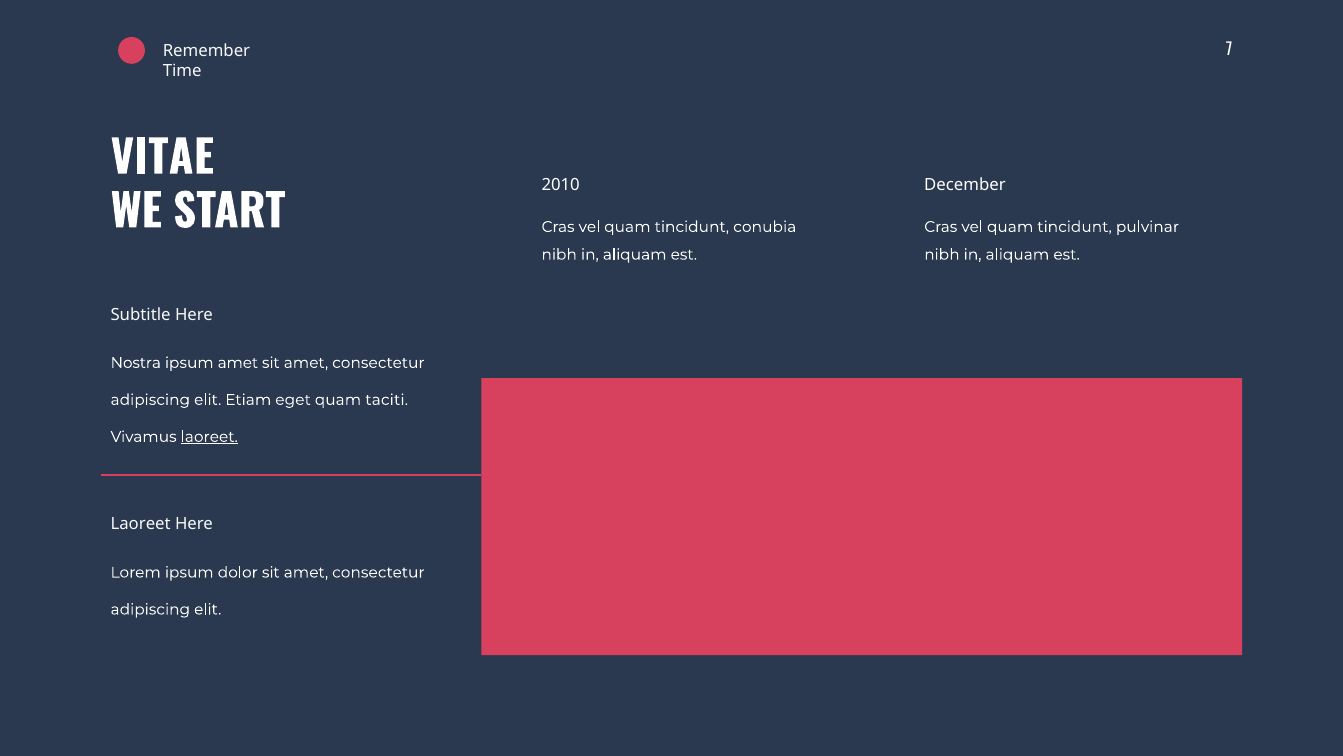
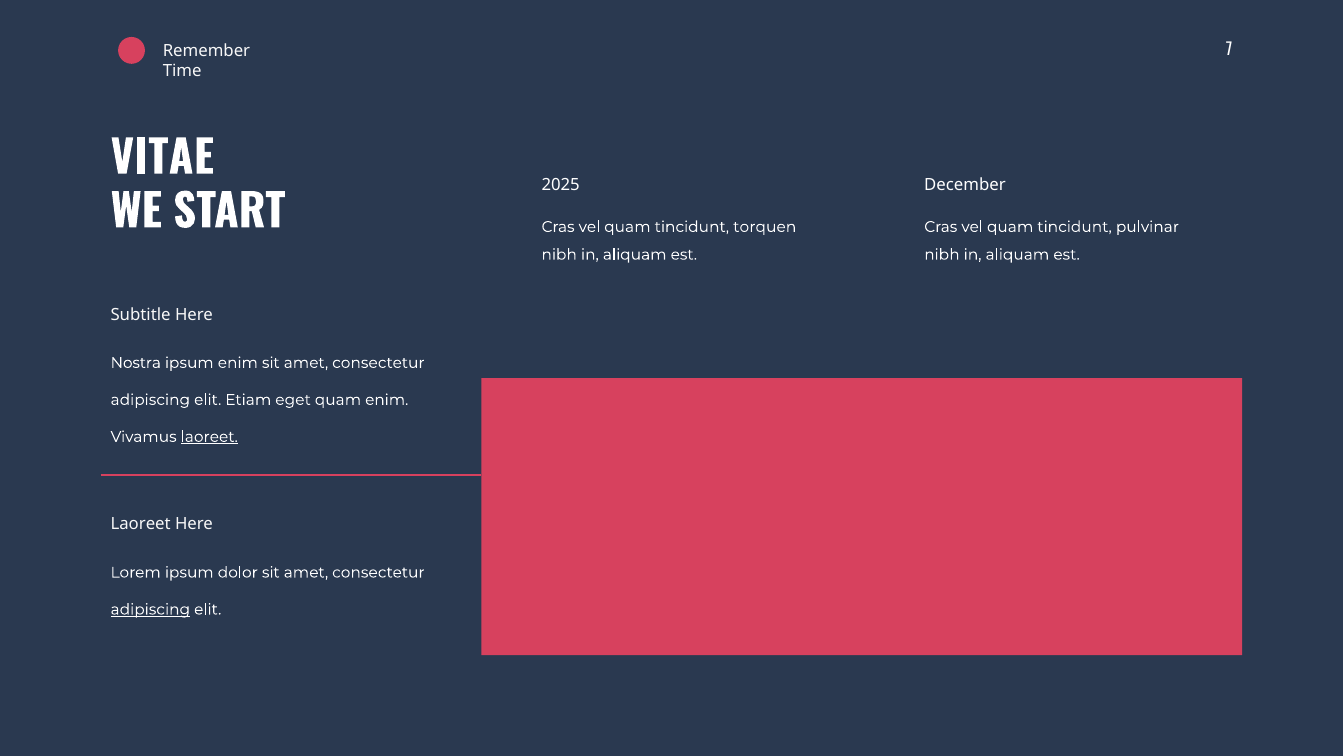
2010: 2010 -> 2025 (561, 184)
conubia: conubia -> torquen (765, 227)
ipsum amet: amet -> enim (238, 363)
quam taciti: taciti -> enim (387, 399)
adipiscing underline: none -> present (150, 609)
